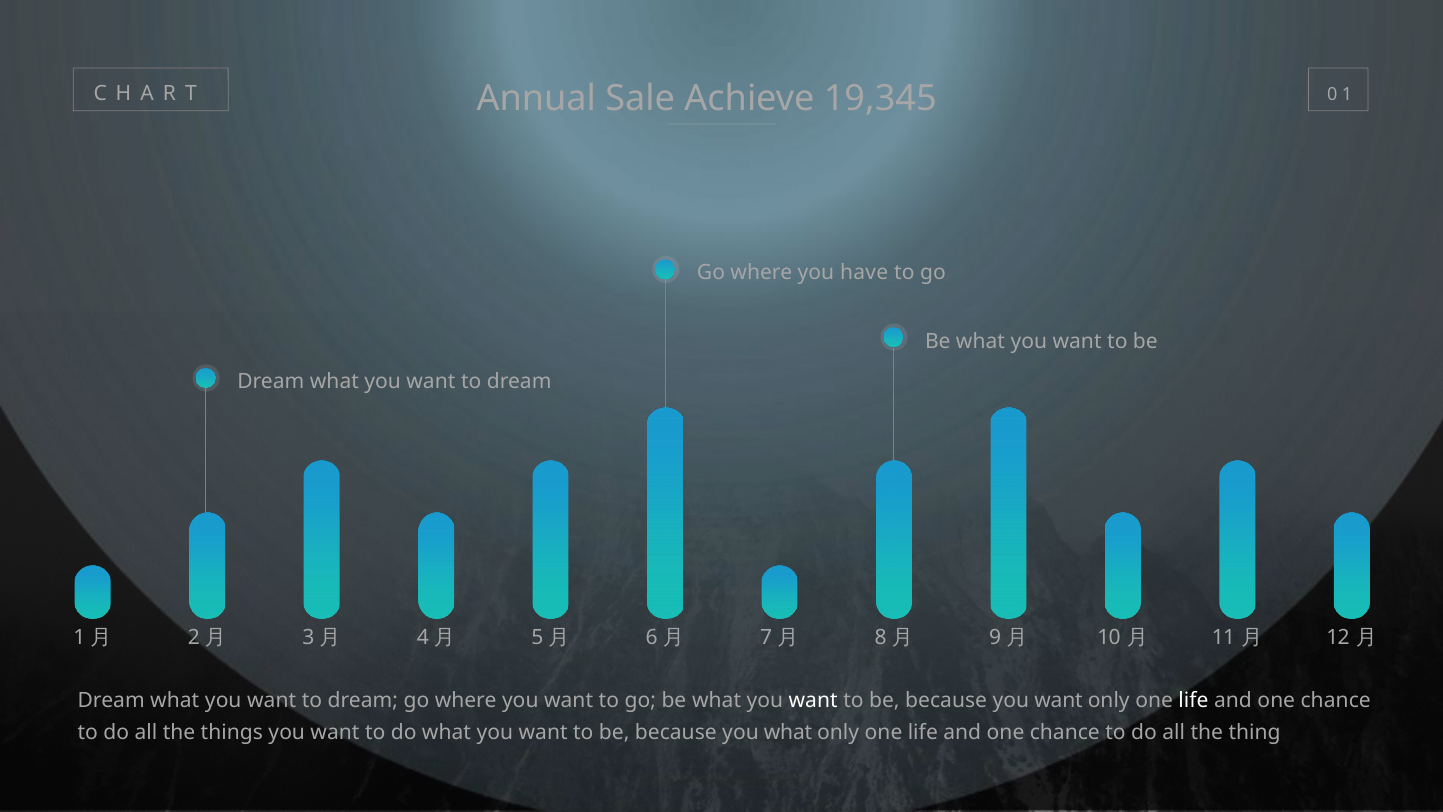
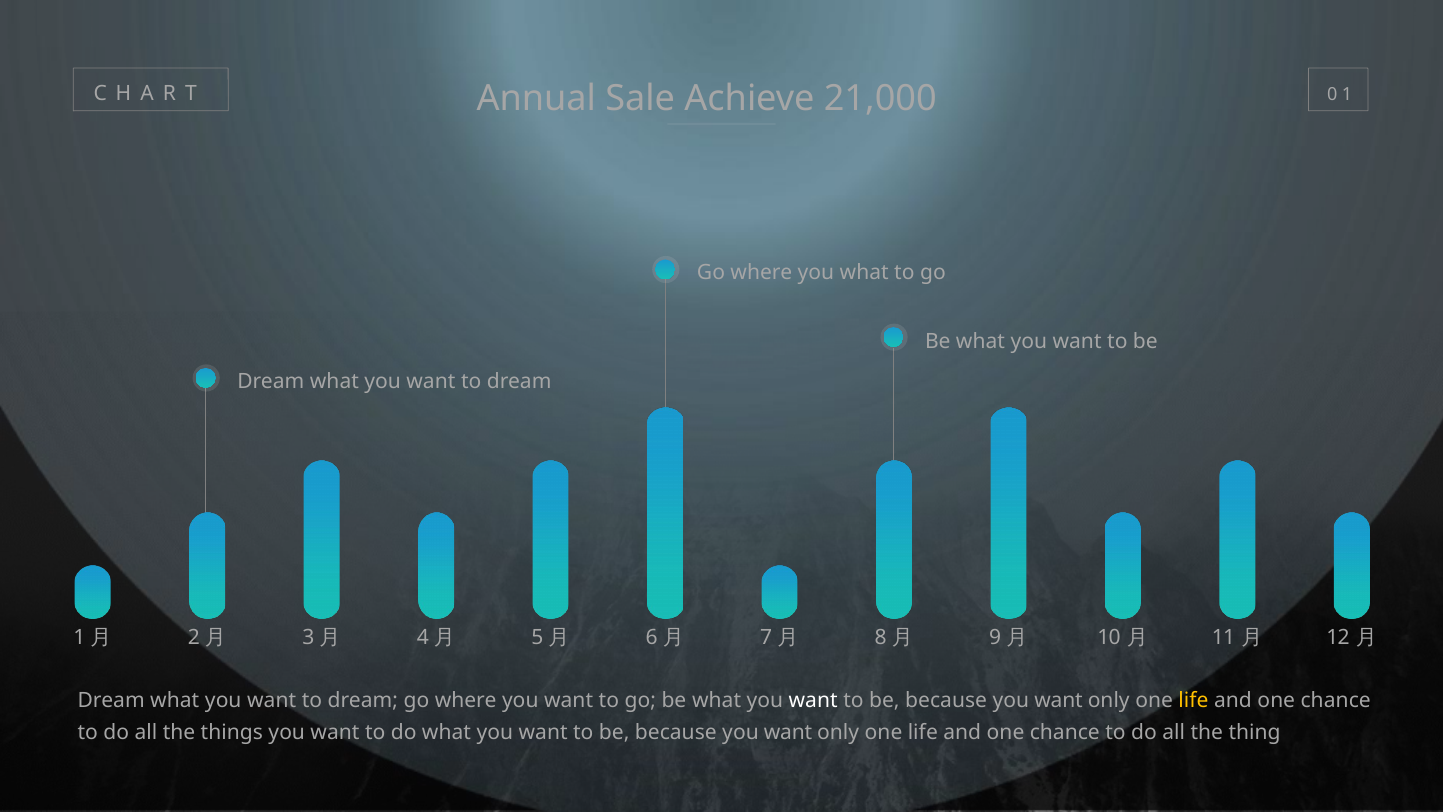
19,345: 19,345 -> 21,000 (880, 99)
you have: have -> what (864, 273)
life colour: white -> yellow (1193, 701)
what: what -> want (788, 732)
